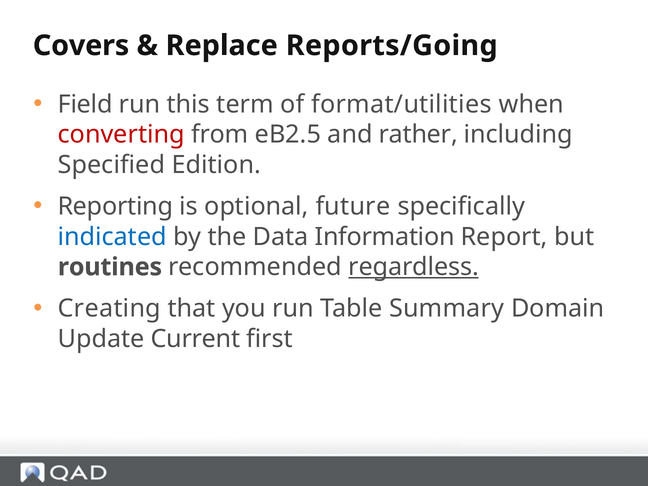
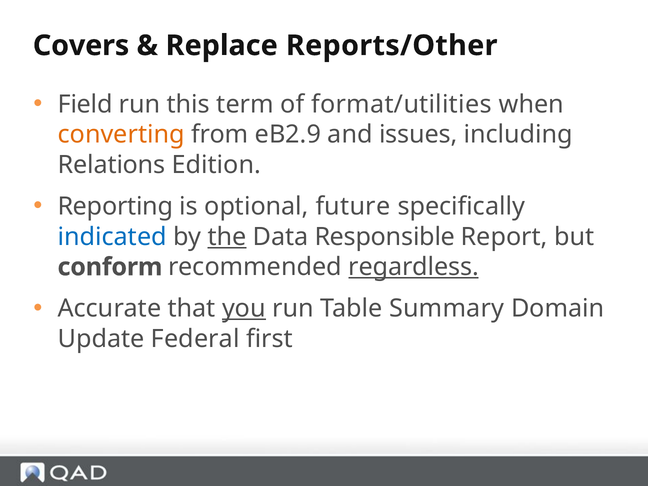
Reports/Going: Reports/Going -> Reports/Other (392, 46)
converting colour: red -> orange (121, 135)
eB2.5: eB2.5 -> eB2.9 (288, 135)
rather: rather -> issues (418, 135)
Specified: Specified -> Relations (112, 165)
the underline: none -> present (227, 237)
Information: Information -> Responsible (385, 237)
routines: routines -> conform (110, 267)
Creating: Creating -> Accurate (110, 309)
you underline: none -> present (244, 309)
Current: Current -> Federal (195, 339)
